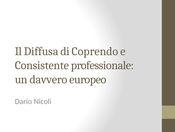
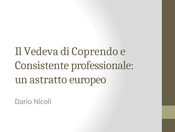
Diffusa: Diffusa -> Vedeva (41, 51)
davvero: davvero -> astratto (48, 79)
